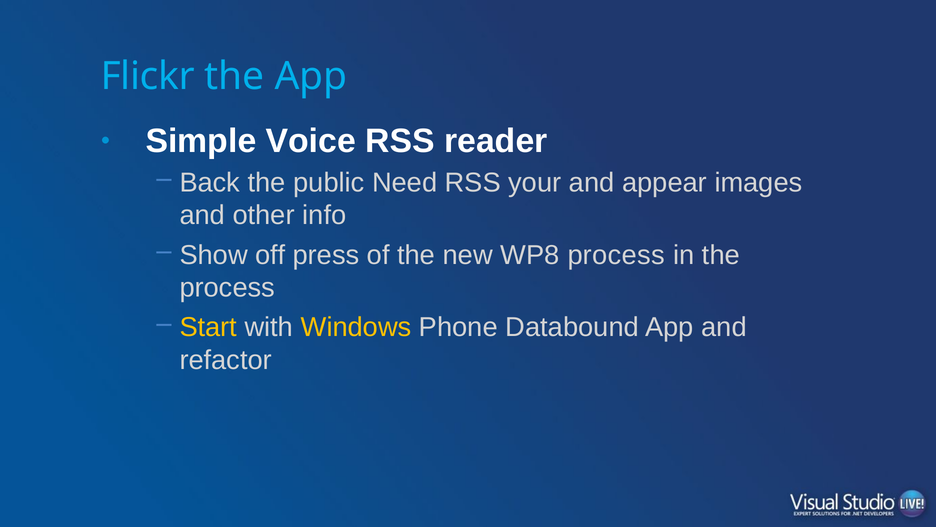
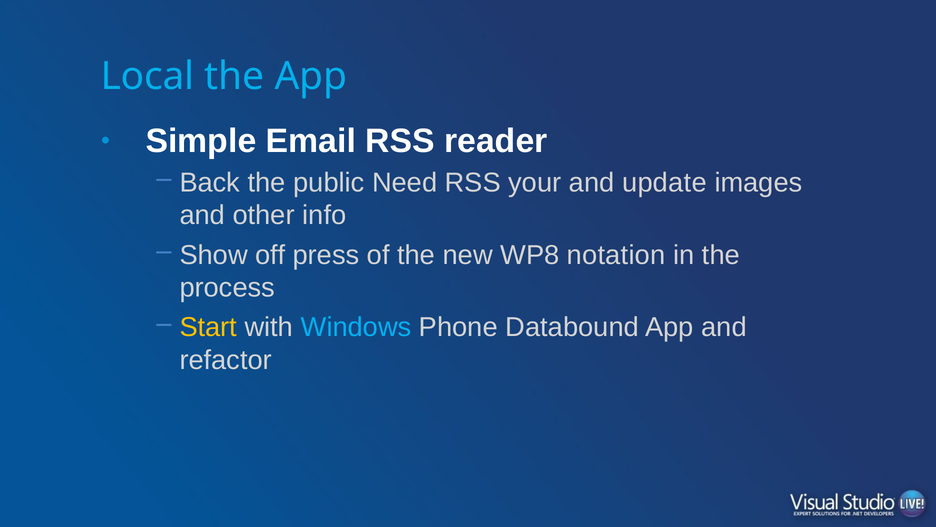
Flickr: Flickr -> Local (148, 76)
Voice: Voice -> Email (311, 141)
appear: appear -> update (664, 183)
WP8 process: process -> notation (616, 255)
Windows colour: yellow -> light blue (356, 327)
